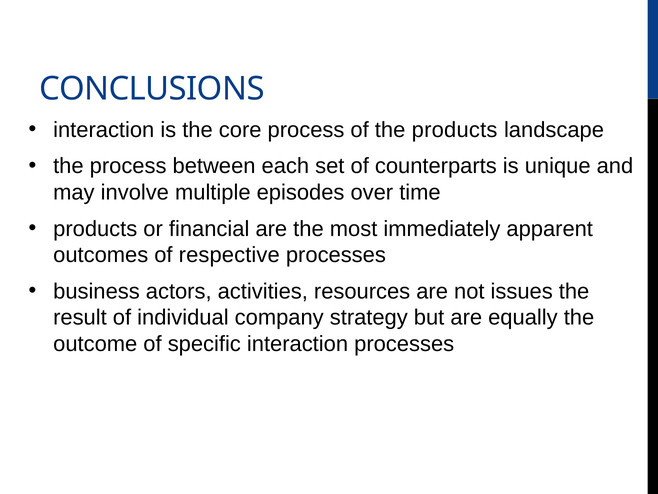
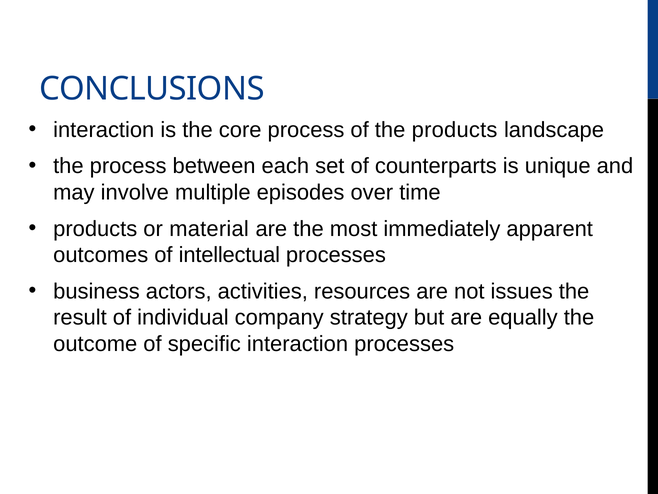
financial: financial -> material (209, 229)
respective: respective -> intellectual (229, 255)
